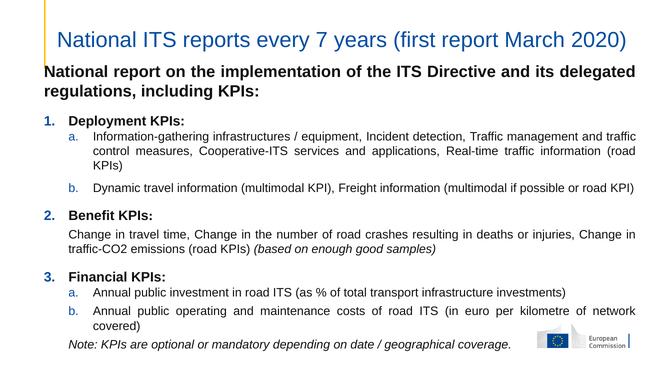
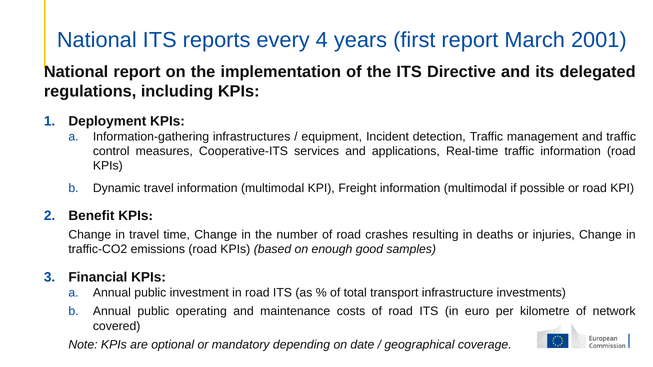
7: 7 -> 4 (322, 40)
2020: 2020 -> 2001 (599, 40)
